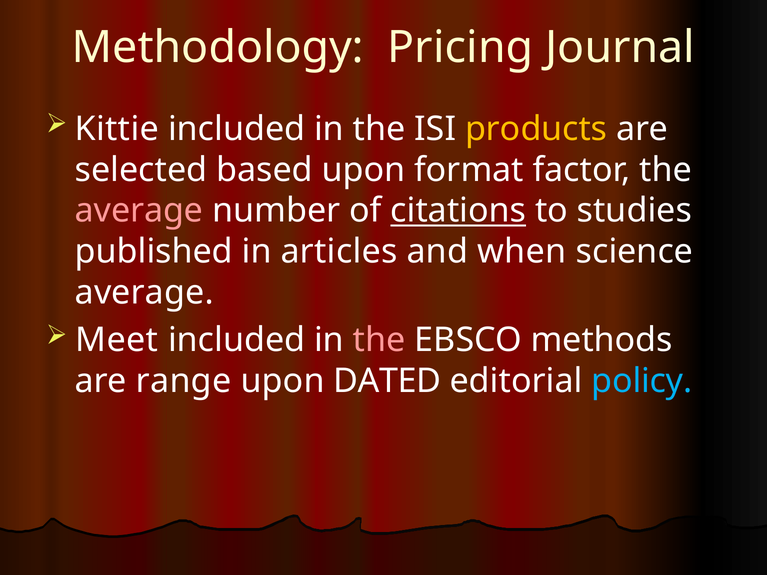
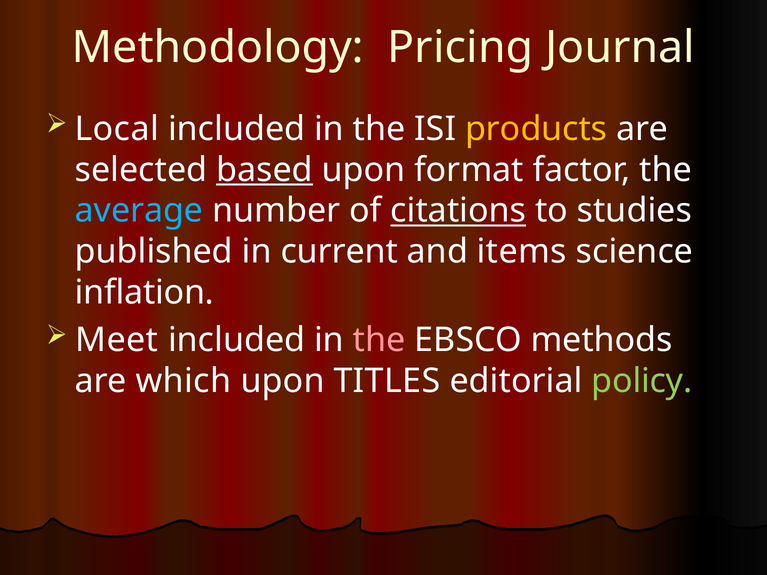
Kittie: Kittie -> Local (117, 129)
based underline: none -> present (264, 170)
average colour: pink -> light blue (139, 211)
articles: articles -> current (339, 252)
when: when -> items (522, 252)
average: average -> inflation (144, 293)
range: range -> which (184, 381)
DATED: DATED -> TITLES (387, 381)
policy colour: light blue -> light green (642, 381)
